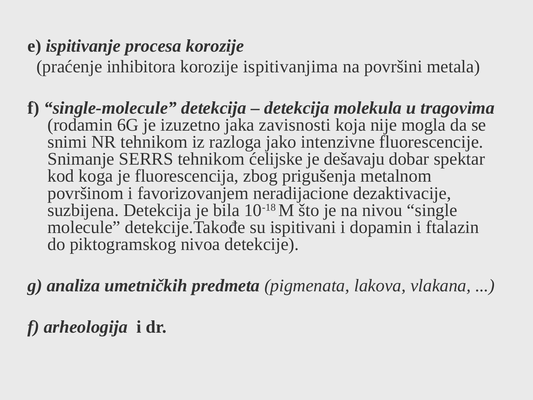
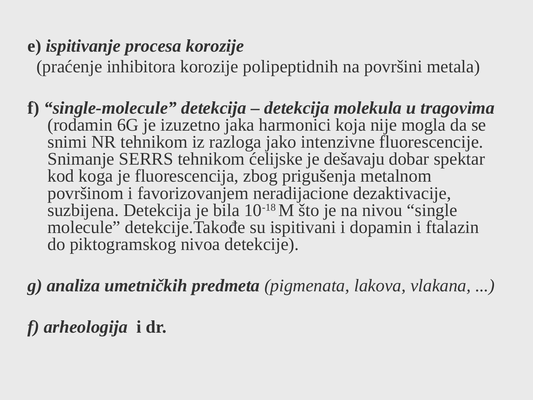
ispitivanjima: ispitivanjima -> polipeptidnih (291, 67)
zavisnosti: zavisnosti -> harmonici (295, 125)
